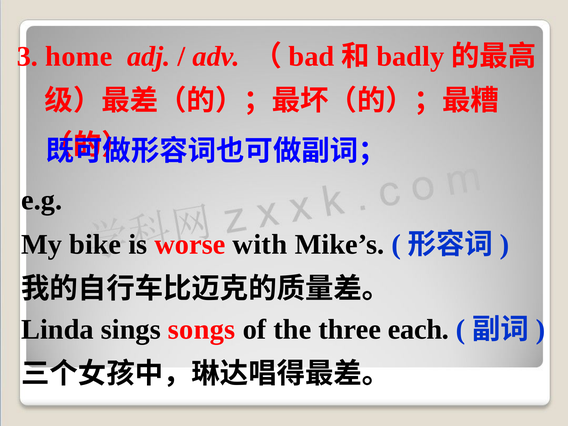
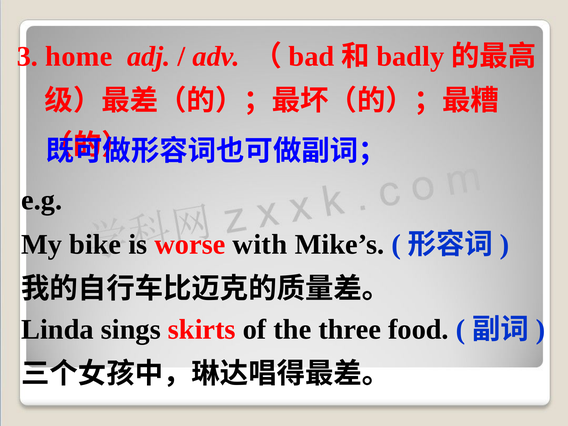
songs: songs -> skirts (202, 329)
each: each -> food (418, 329)
